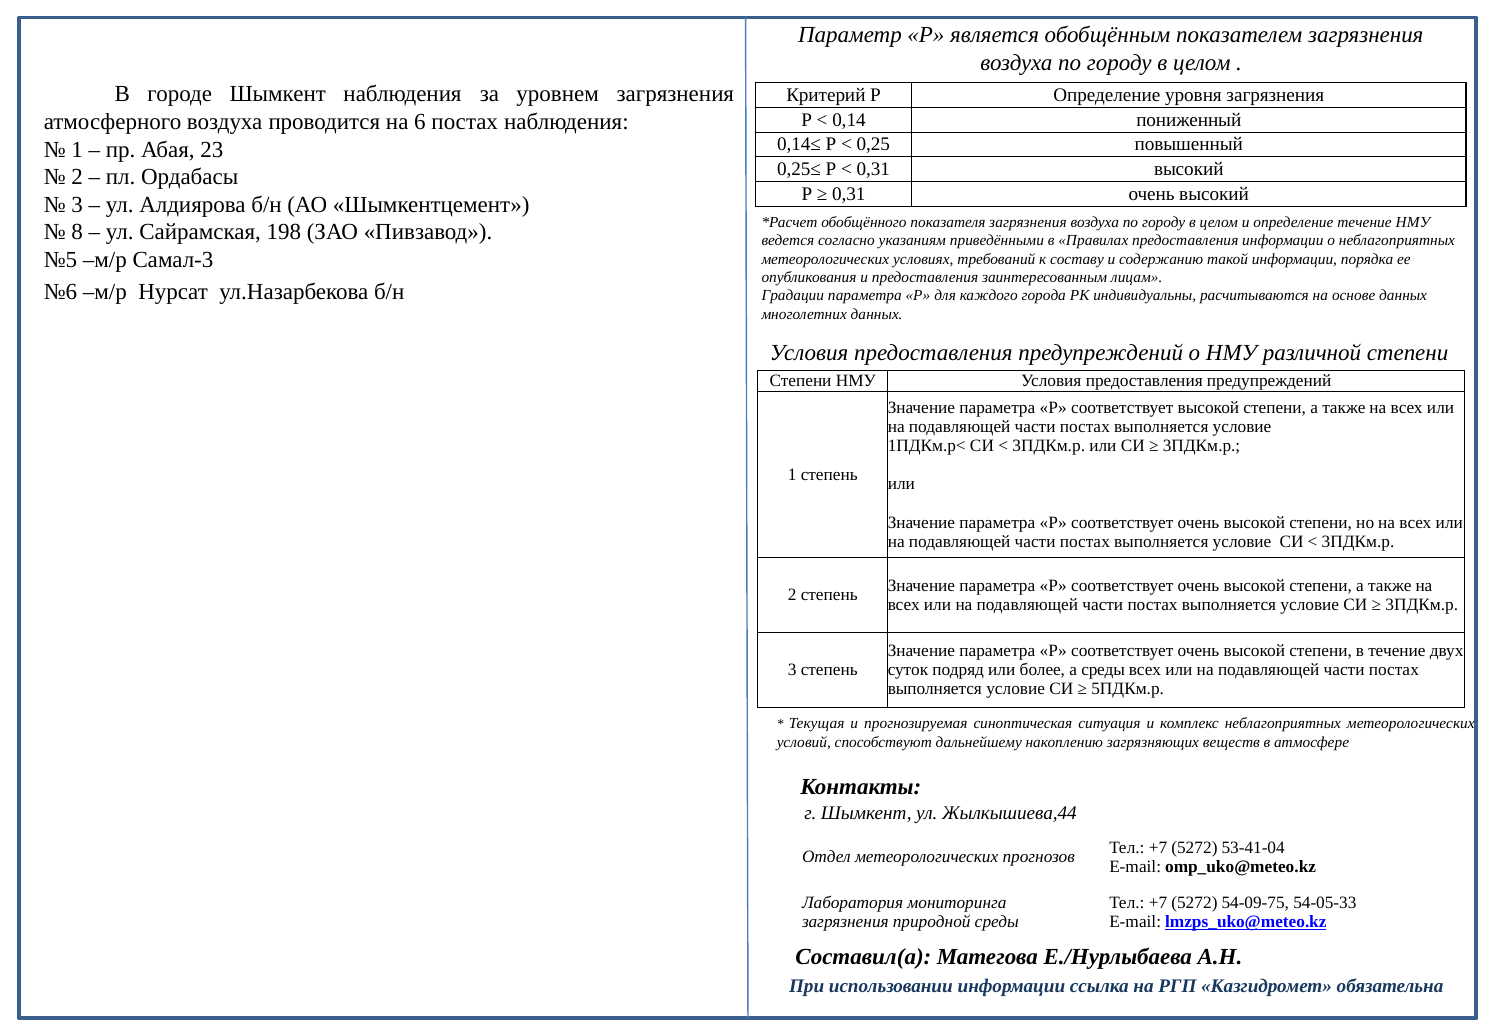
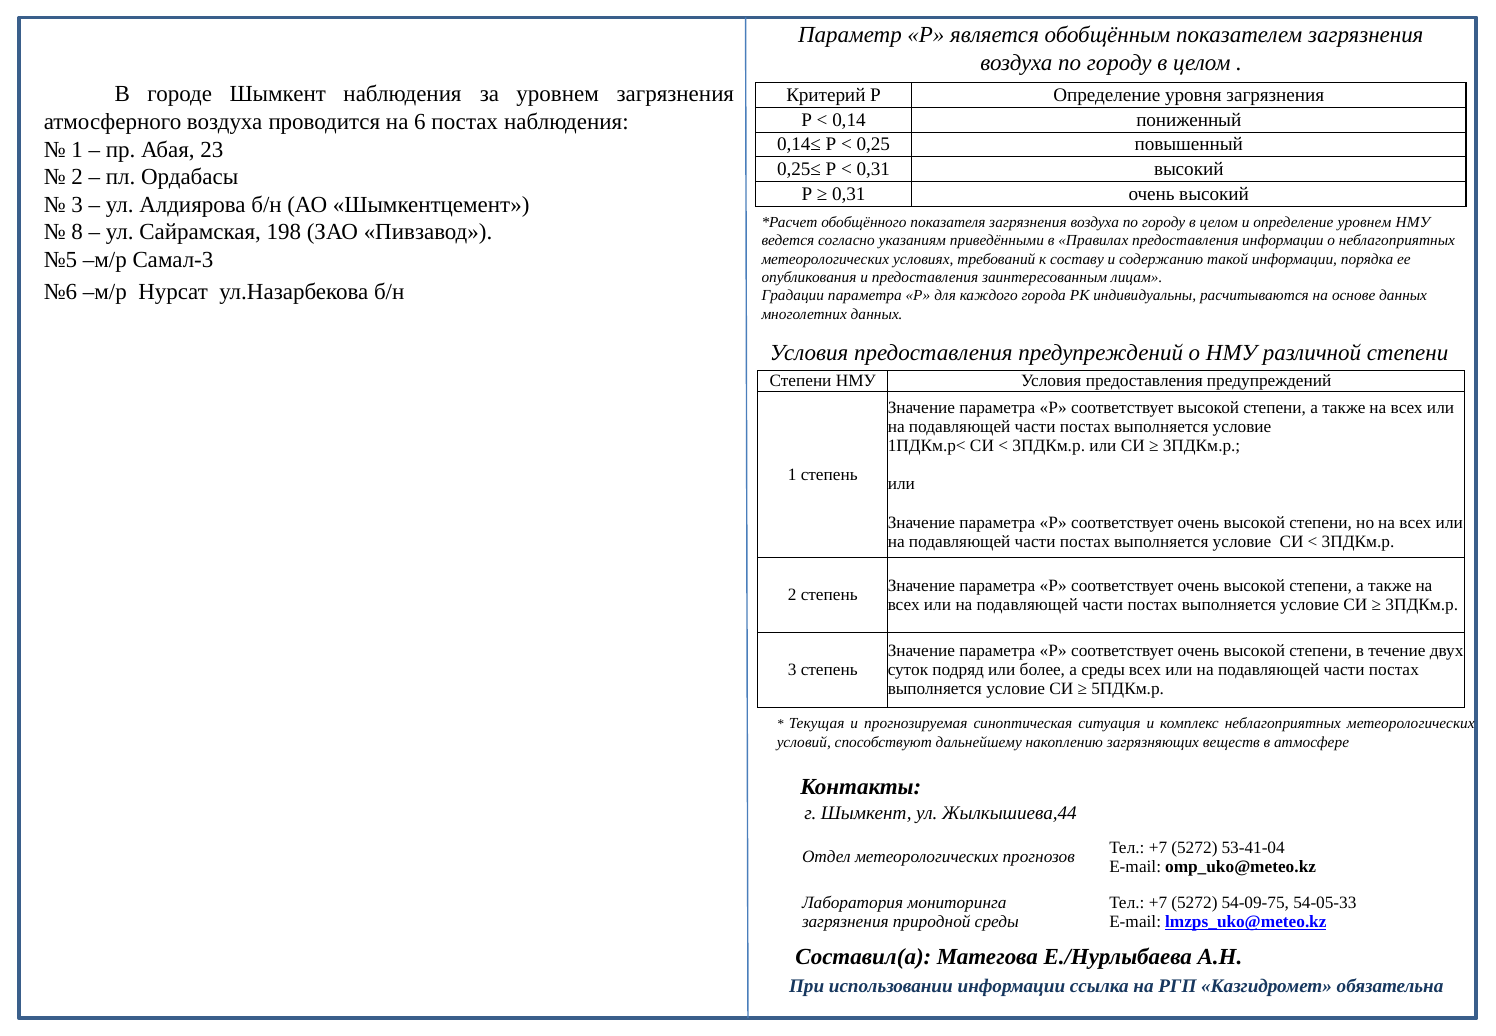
определение течение: течение -> уровнем (1364, 222)
